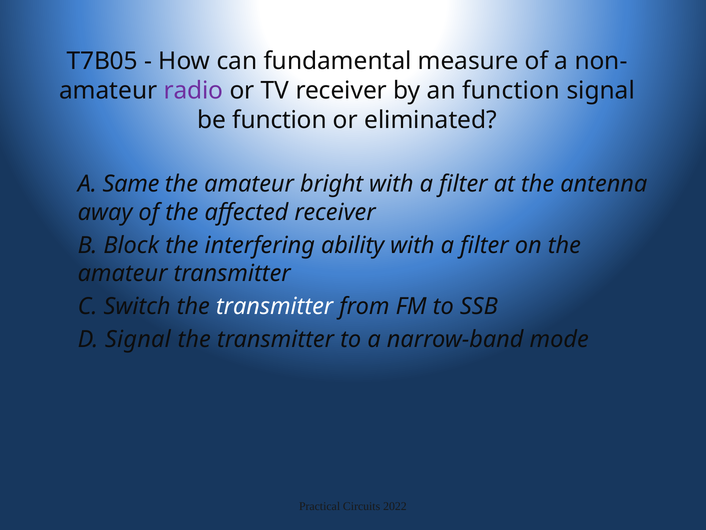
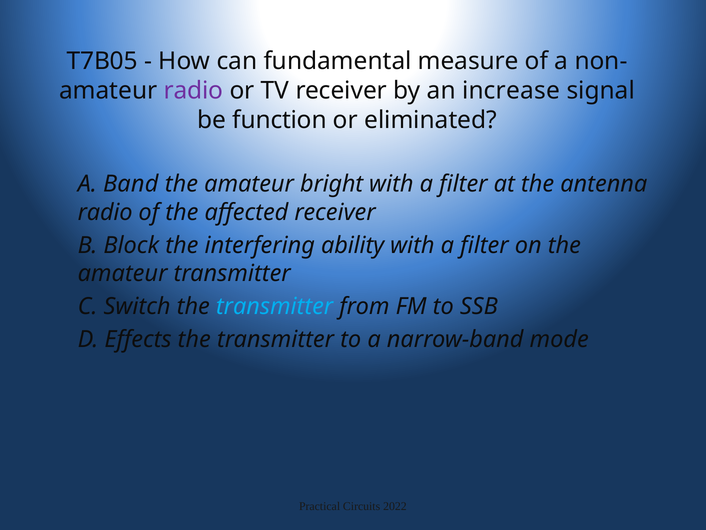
an function: function -> increase (511, 90)
Same: Same -> Band (131, 184)
away: away -> radio (105, 212)
transmitter colour: white -> light blue (275, 306)
D Signal: Signal -> Effects (138, 339)
